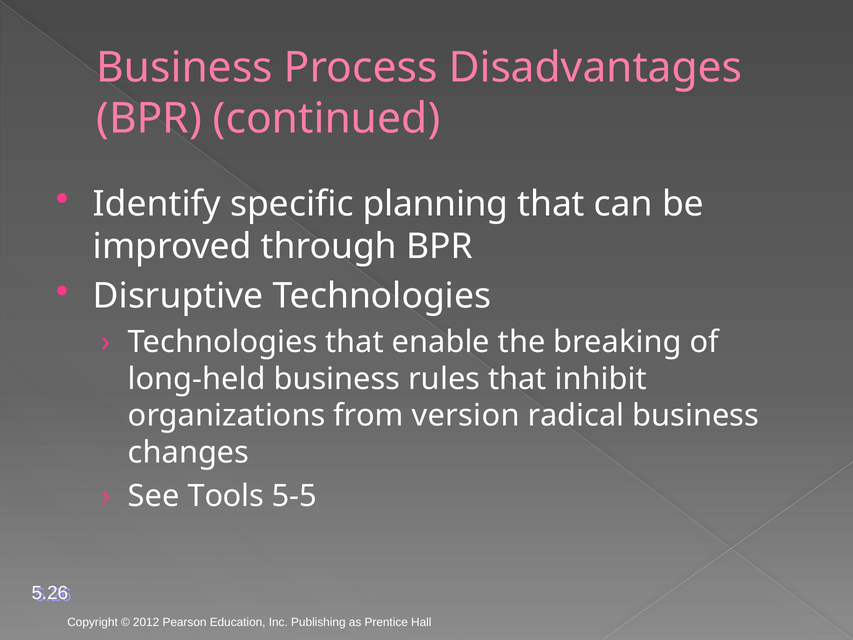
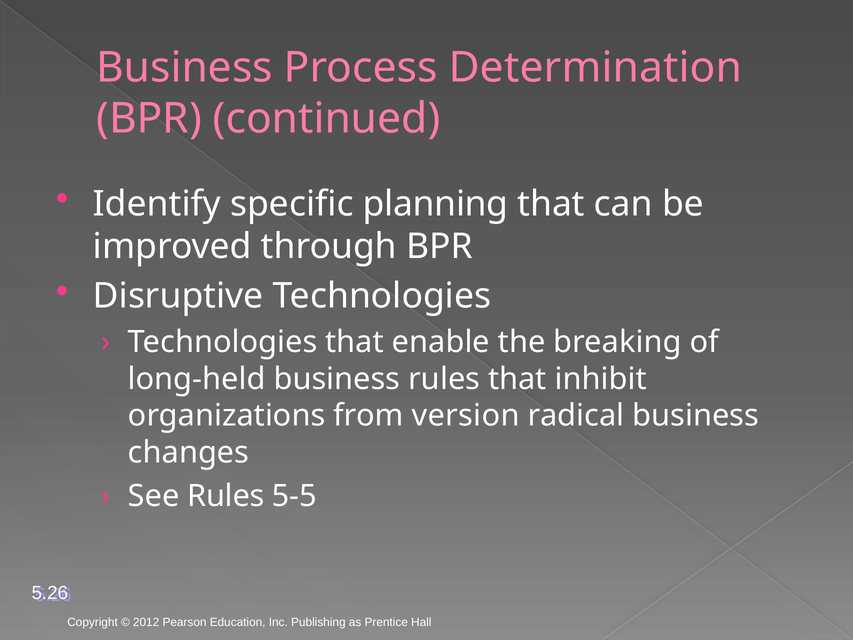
Disadvantages: Disadvantages -> Determination (595, 68)
See Tools: Tools -> Rules (226, 496)
